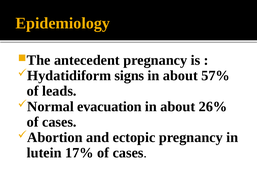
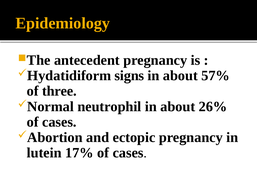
leads: leads -> three (59, 91)
evacuation: evacuation -> neutrophil (109, 106)
